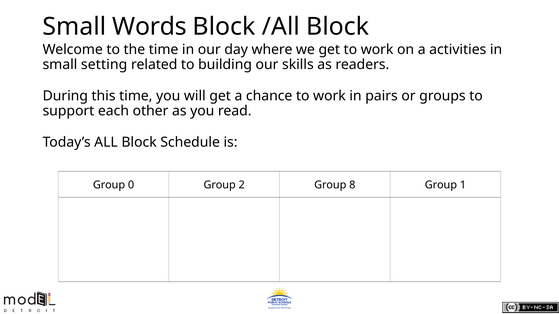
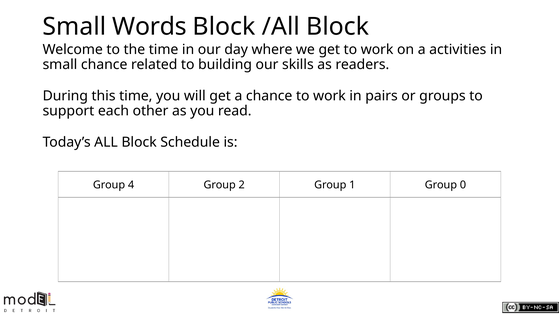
small setting: setting -> chance (104, 65)
0: 0 -> 4 (131, 185)
8: 8 -> 1 (352, 185)
1: 1 -> 0 (463, 185)
